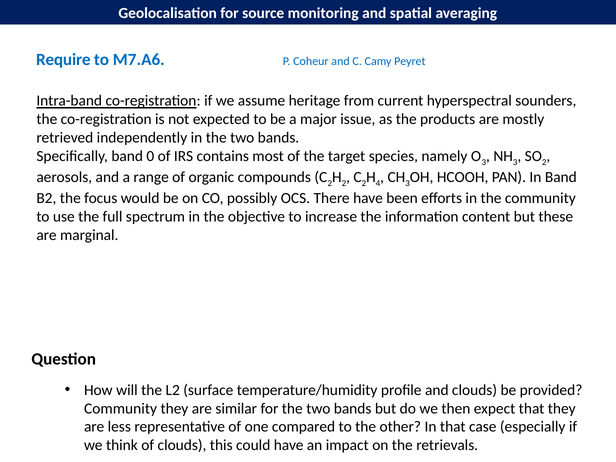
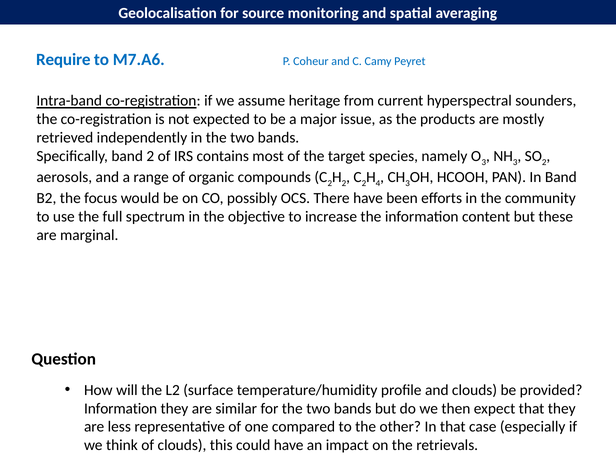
band 0: 0 -> 2 (150, 156)
Community: Community -> Information (121, 408)
